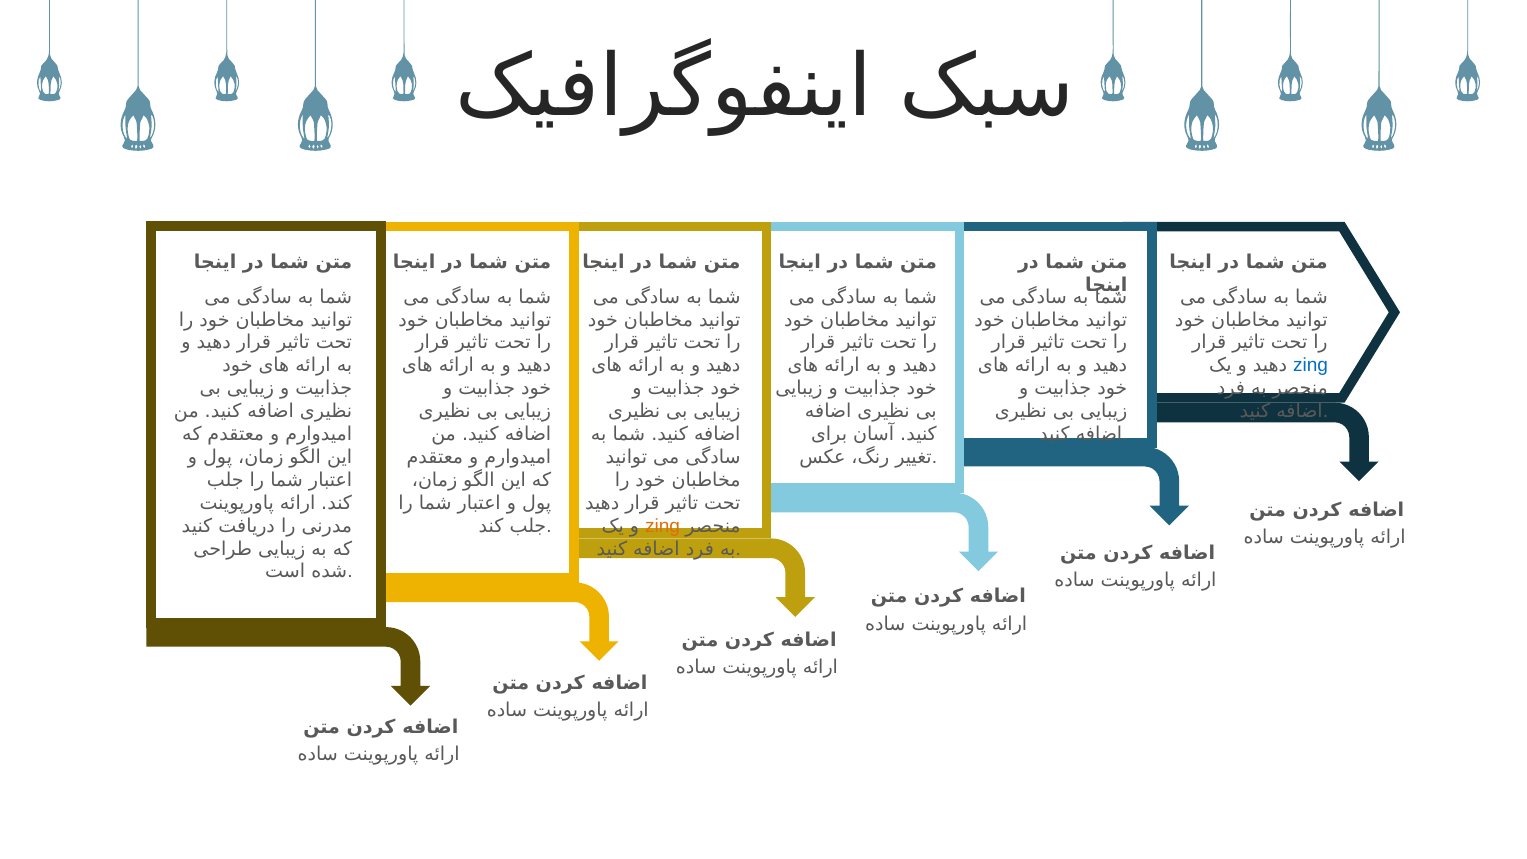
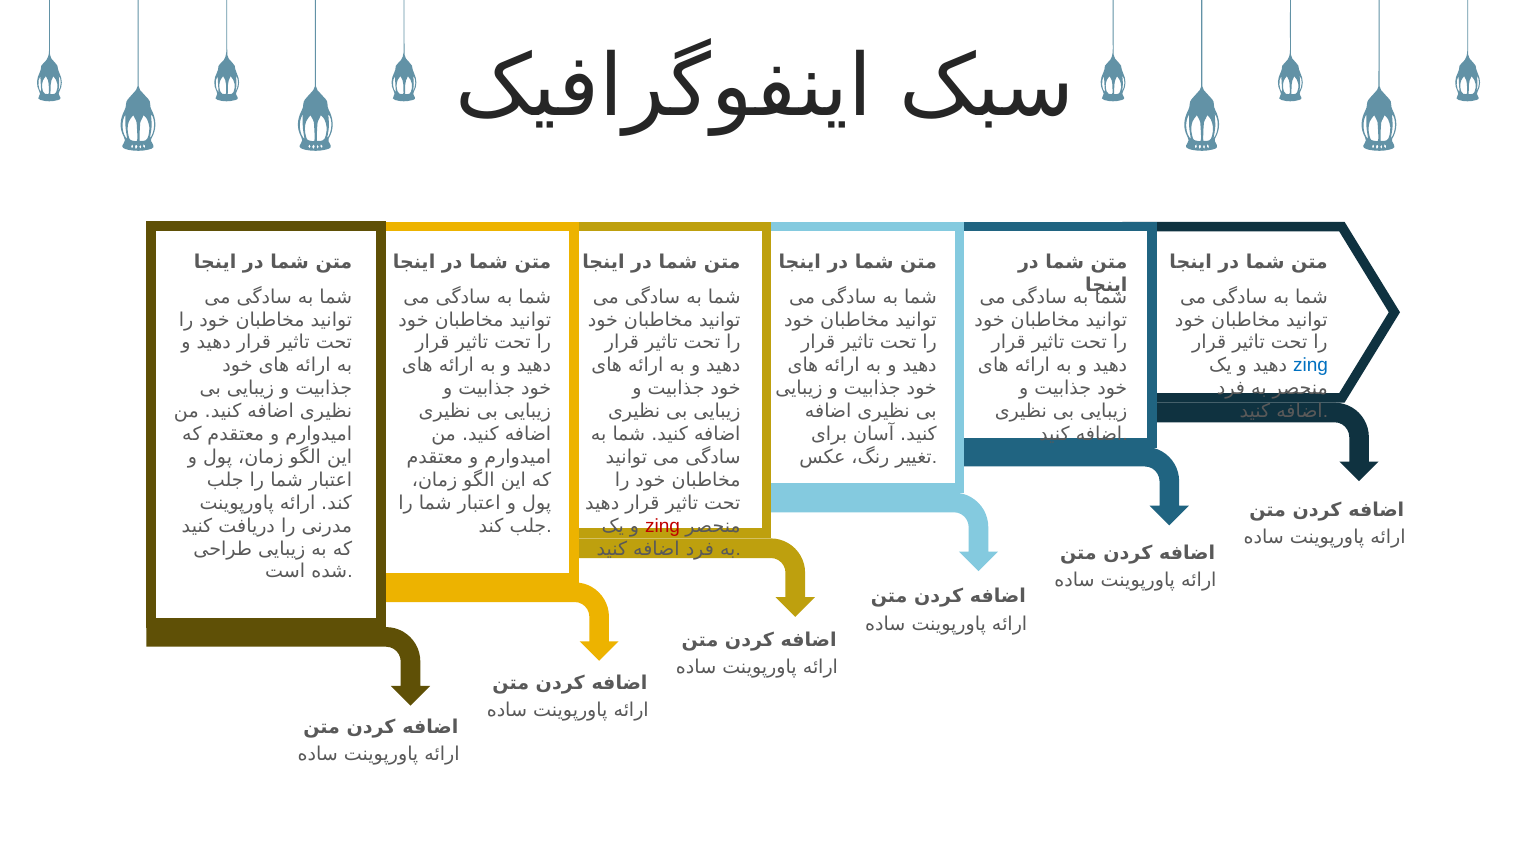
zing colour: orange -> red (663, 526)
